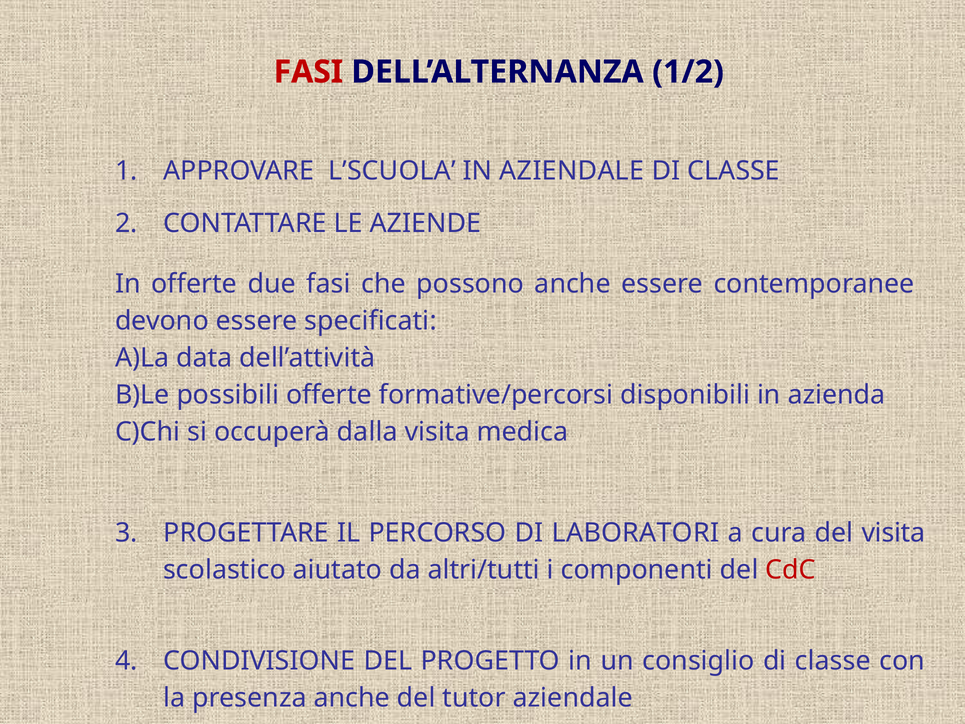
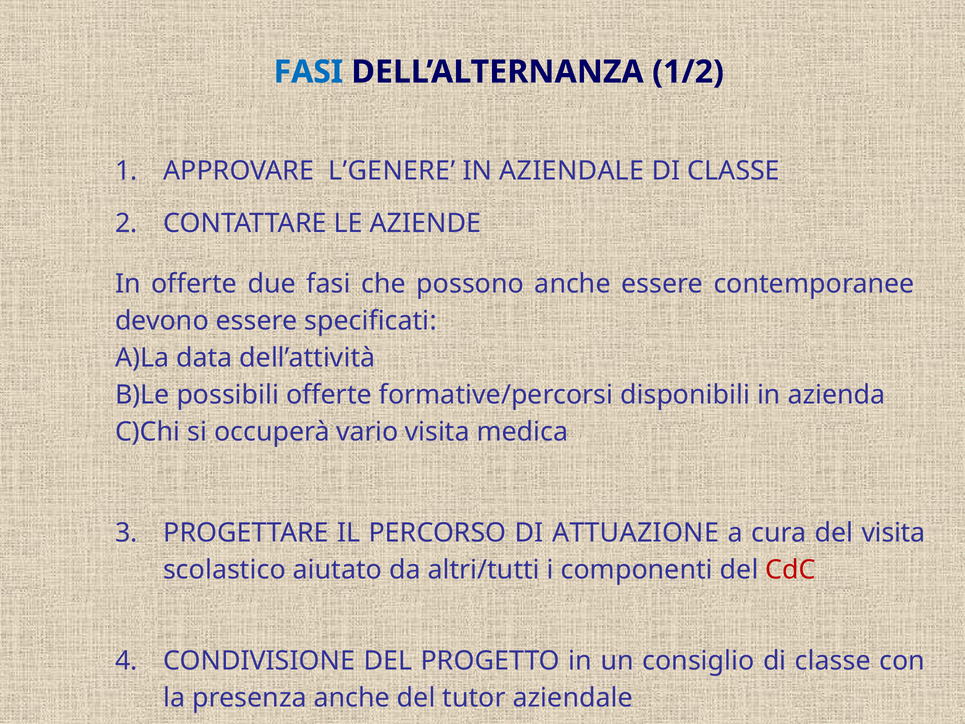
FASI colour: red -> blue (308, 72)
L’SCUOLA: L’SCUOLA -> L’GENERE (392, 171)
dalla: dalla -> vario (367, 432)
LABORATORI: LABORATORI -> ATTUAZIONE (636, 533)
